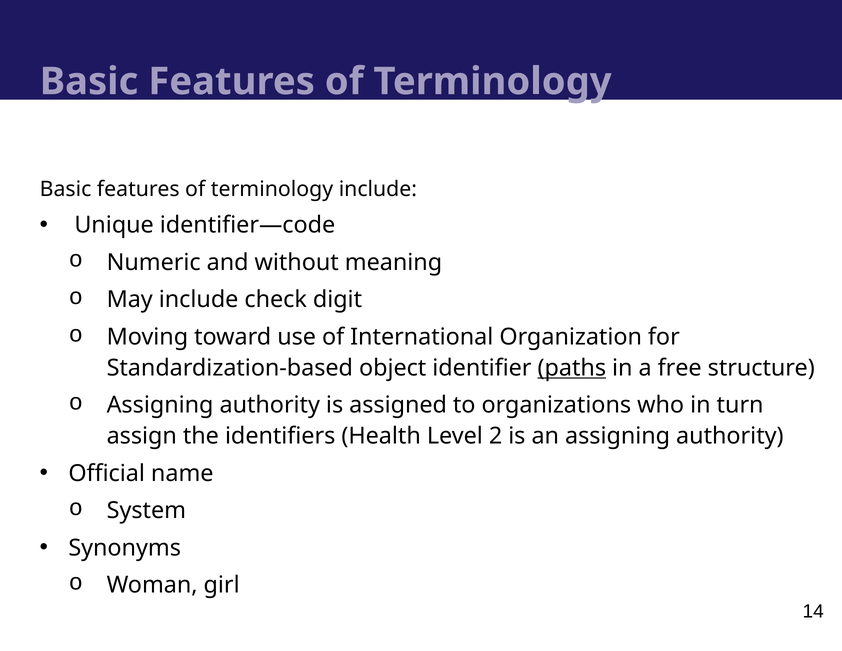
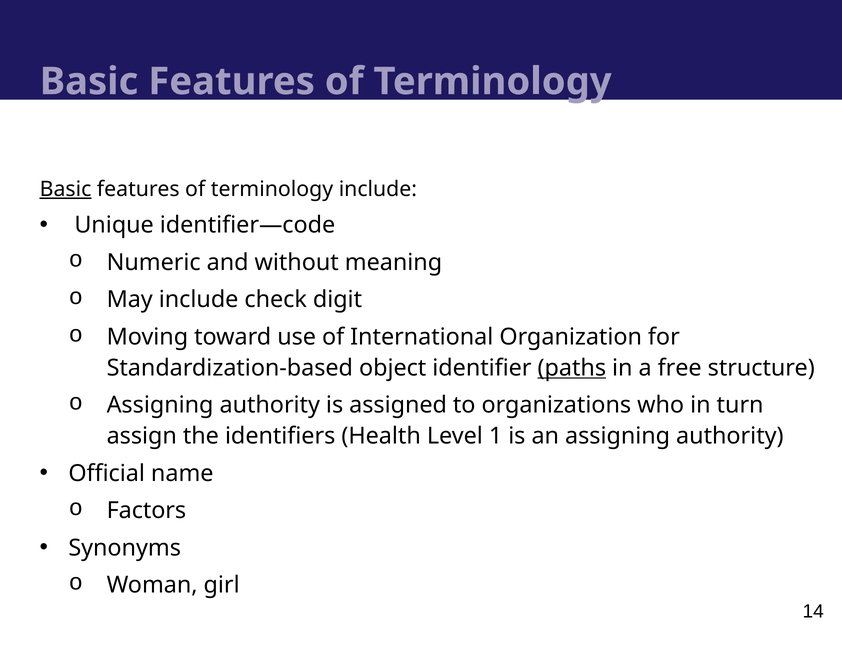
Basic underline: none -> present (66, 189)
2: 2 -> 1 (496, 436)
System: System -> Factors (146, 510)
